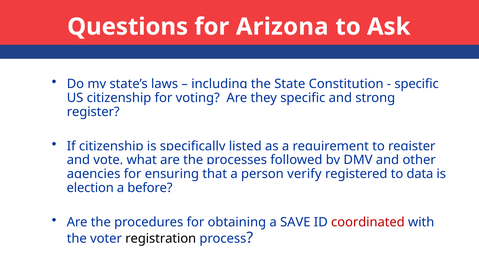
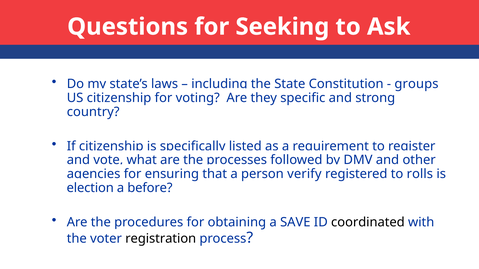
Arizona: Arizona -> Seeking (282, 27)
specific: specific -> groups (416, 84)
register: register -> country (93, 112)
data: data -> rolls (420, 174)
coordinated colour: red -> black (368, 223)
